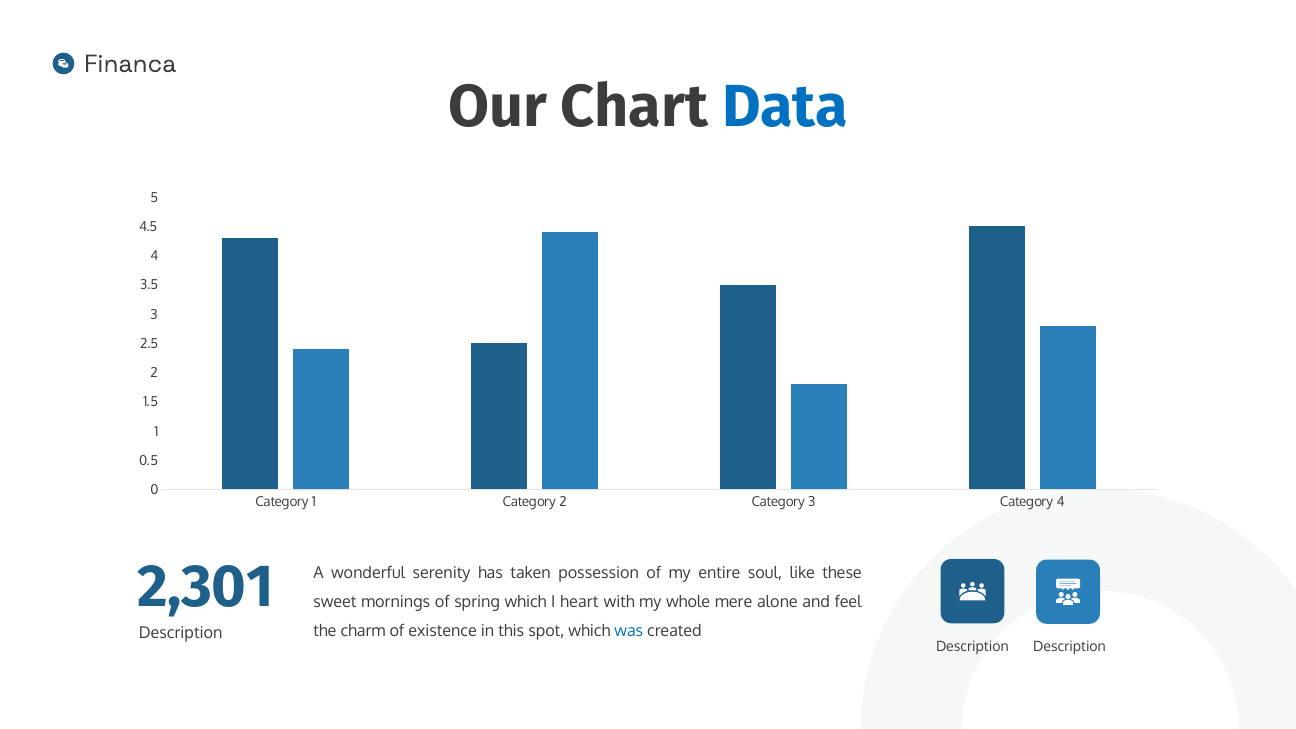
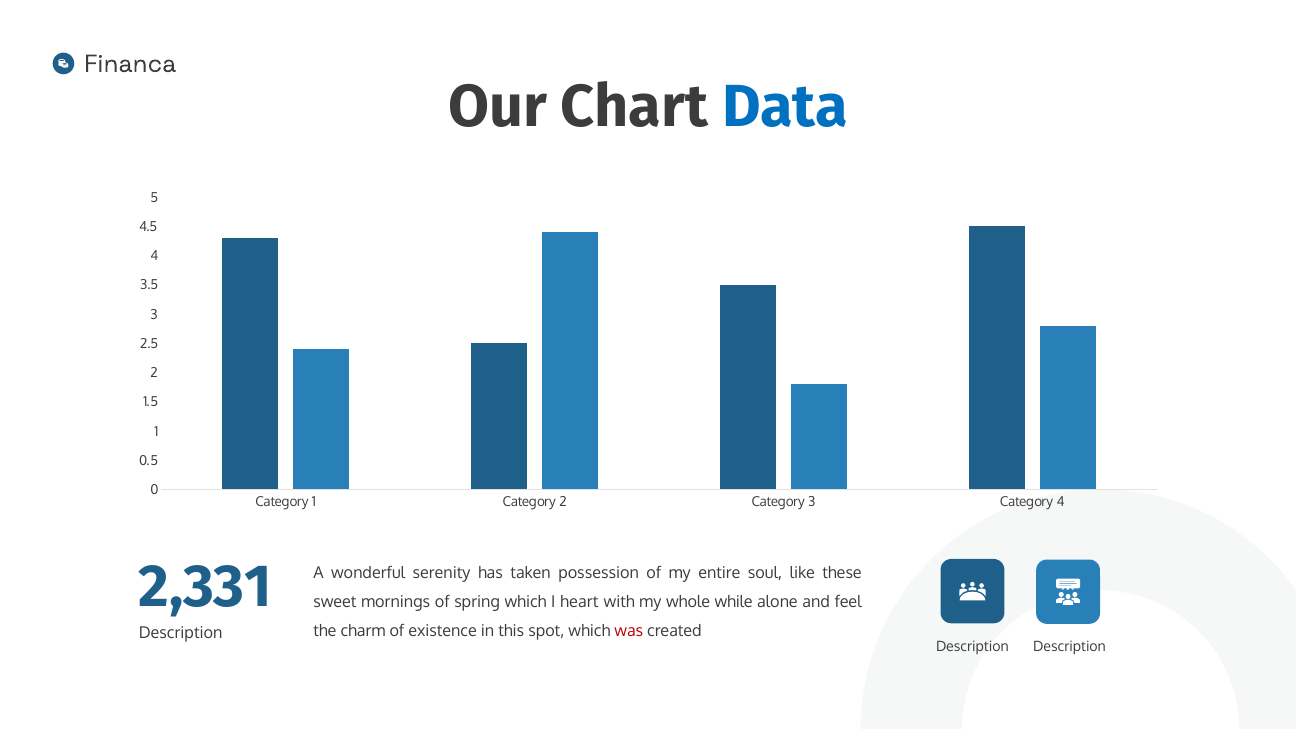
2,301: 2,301 -> 2,331 (206, 587)
mere: mere -> while (734, 602)
was colour: blue -> red (629, 631)
